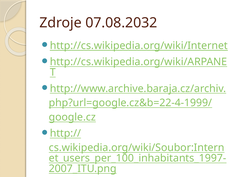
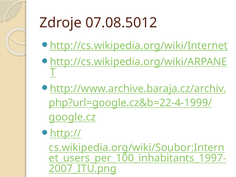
07.08.2032: 07.08.2032 -> 07.08.5012 (121, 23)
